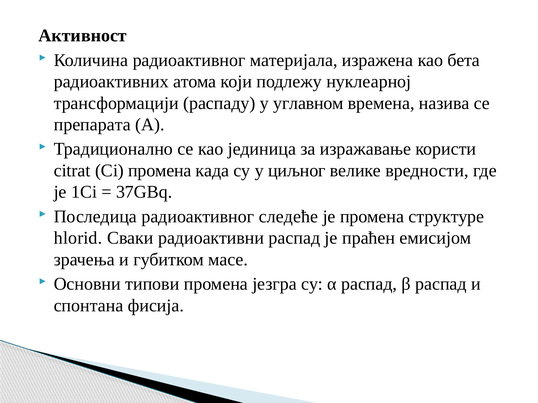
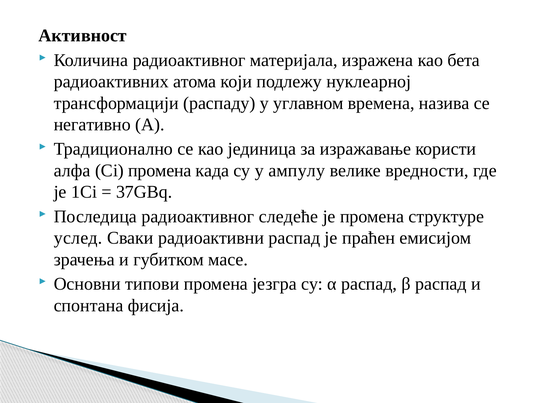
препарата: препарата -> негативно (92, 125)
citrat: citrat -> алфа (72, 171)
циљног: циљног -> ампулу (297, 171)
hlorid: hlorid -> услед (78, 238)
